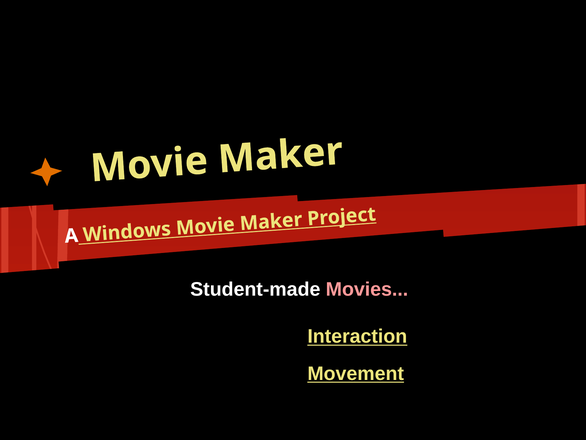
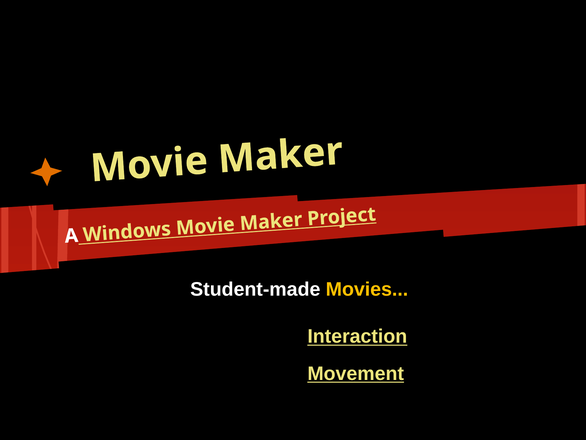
Movies colour: pink -> yellow (367, 289)
